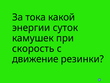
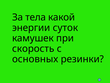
тока: тока -> тела (36, 17)
движение: движение -> основных (35, 59)
